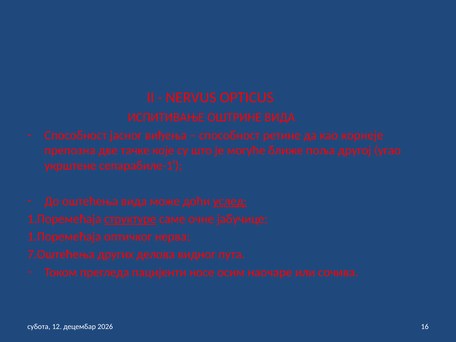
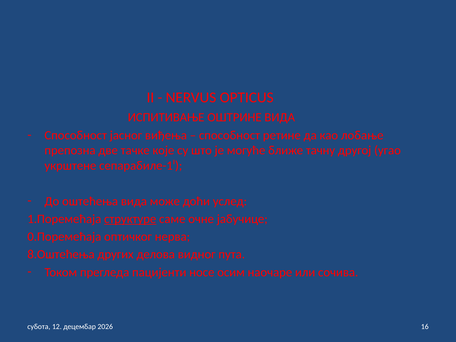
корнеје: корнеје -> лобање (362, 135)
поља: поља -> тачну (321, 150)
услед underline: present -> none (230, 201)
1.Поремећаја: 1.Поремећаја -> 0.Поремећаја (64, 237)
7.Оштећења: 7.Оштећења -> 8.Оштећења (61, 254)
